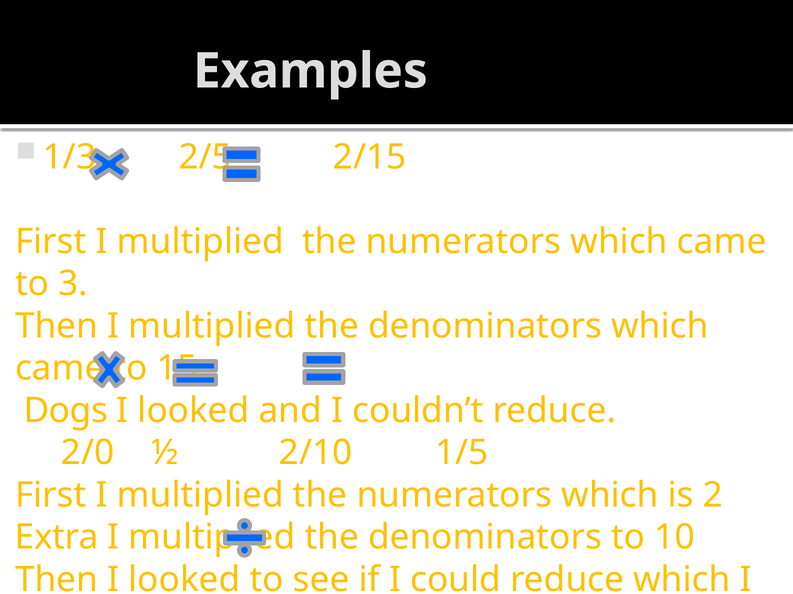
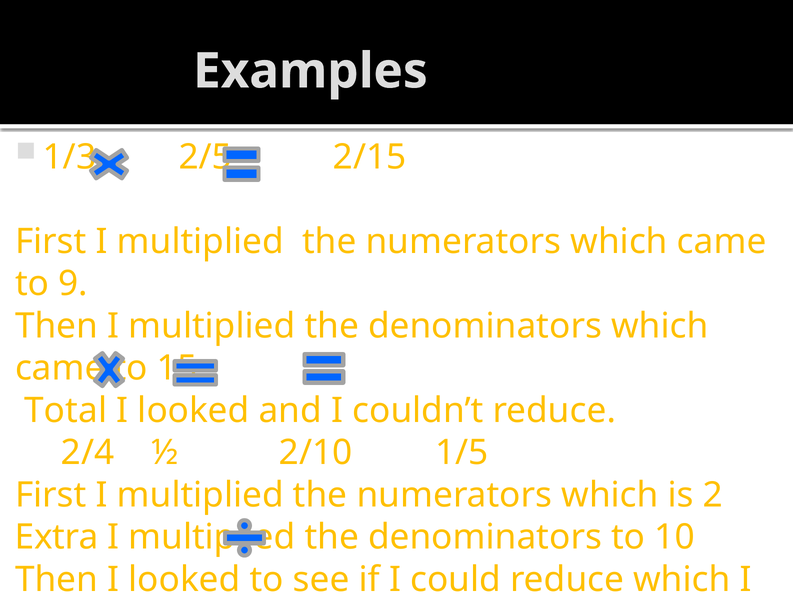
3: 3 -> 9 (73, 284)
Dogs: Dogs -> Total (66, 411)
2/0: 2/0 -> 2/4 (88, 453)
